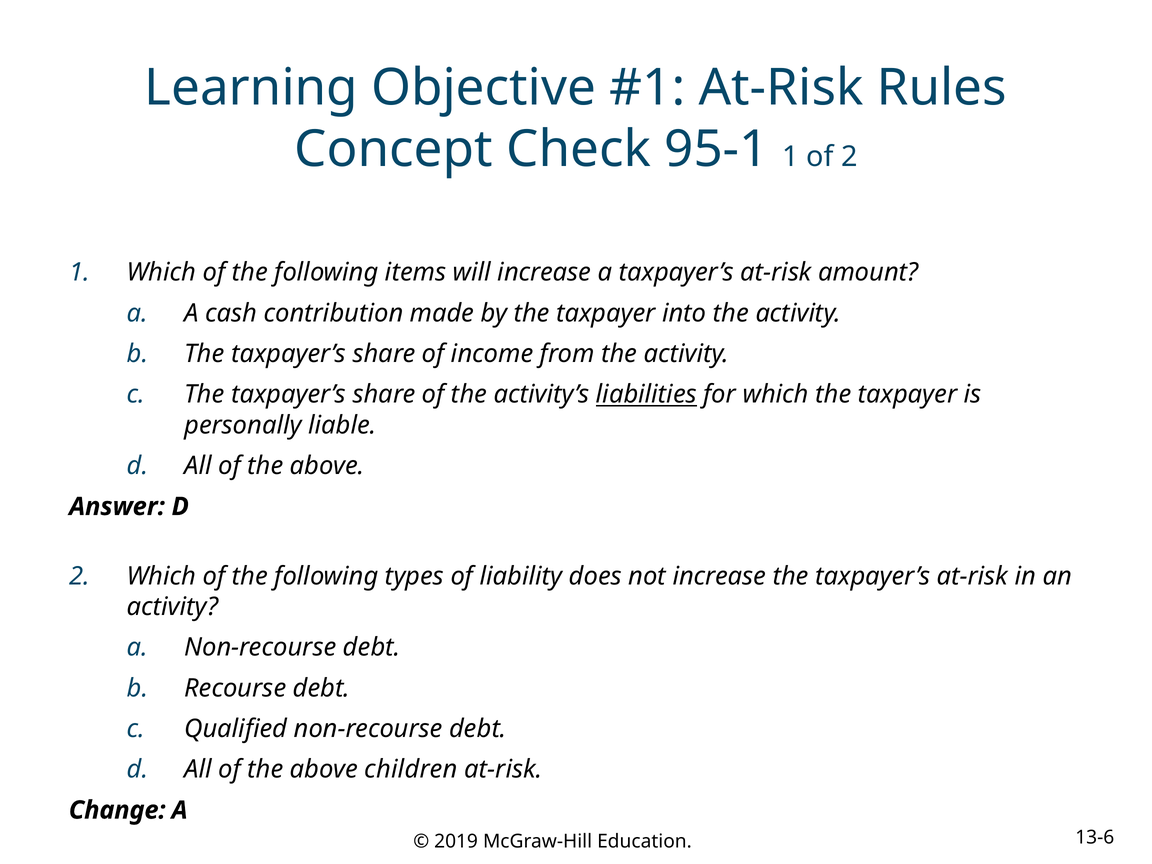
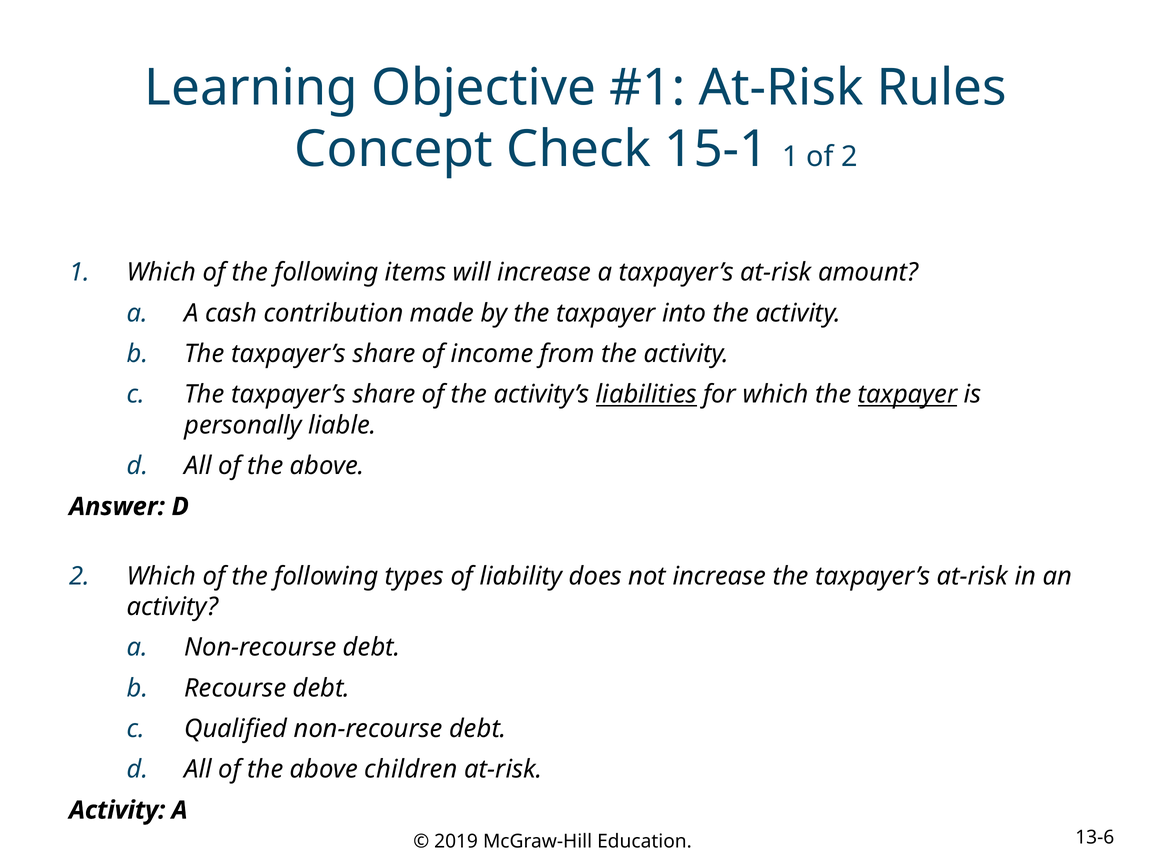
95-1: 95-1 -> 15-1 (717, 149)
taxpayer underline: none -> present (908, 395)
Change: Change -> Activity (117, 810)
